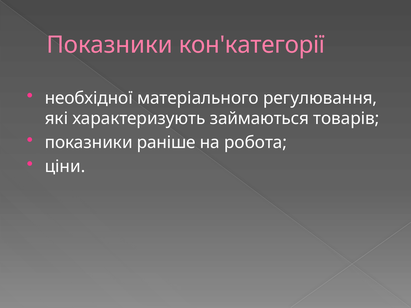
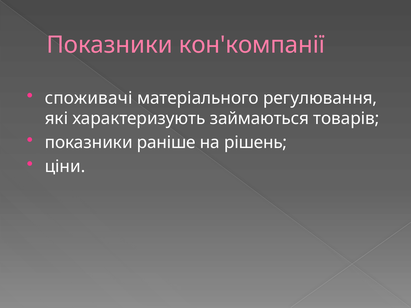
кон'категорії: кон'категорії -> кон'компанії (252, 45)
необхідної: необхідної -> споживачі (89, 98)
робота: робота -> рішень (256, 143)
